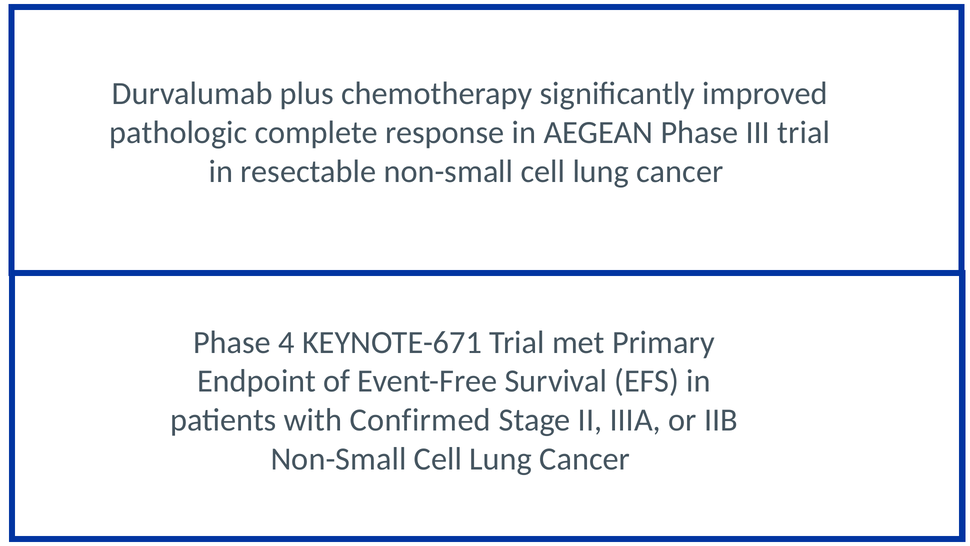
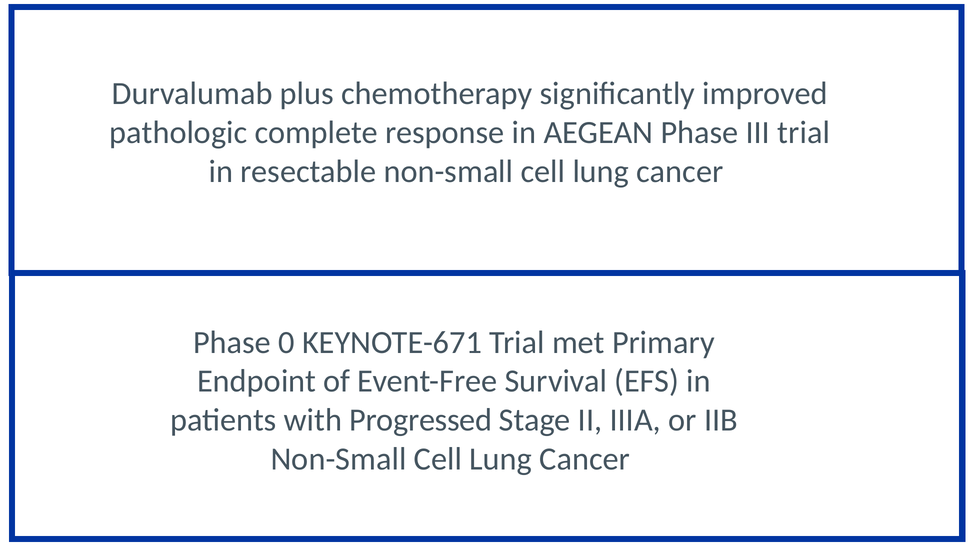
4: 4 -> 0 (287, 342)
Confirmed: Confirmed -> Progressed (421, 420)
